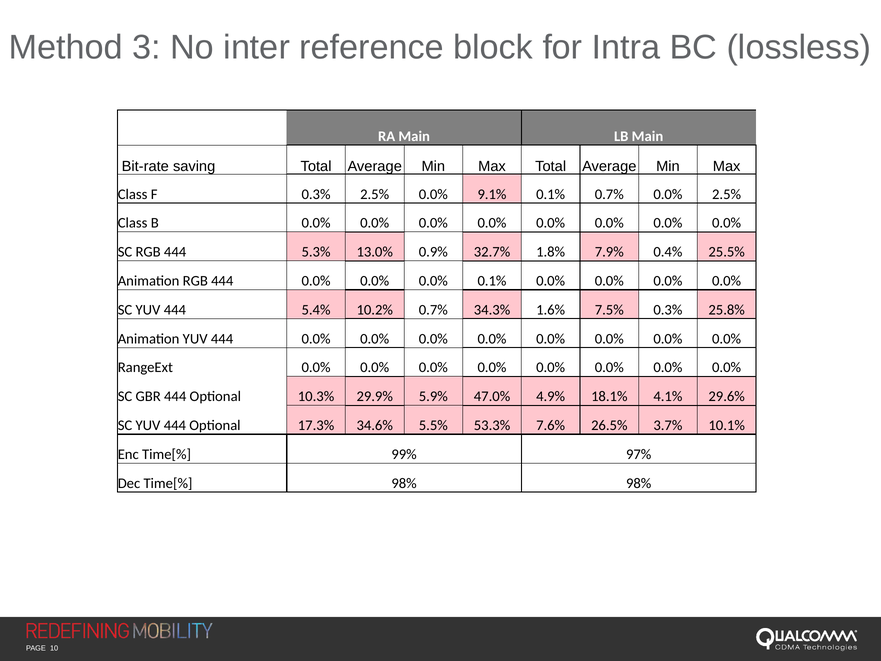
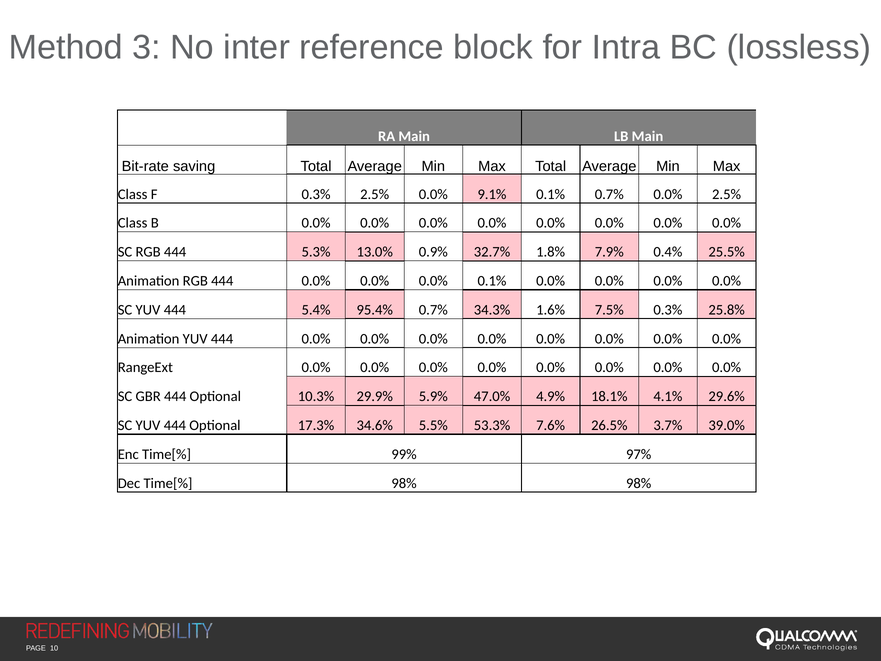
10.2%: 10.2% -> 95.4% (375, 310)
10.1%: 10.1% -> 39.0% (727, 425)
